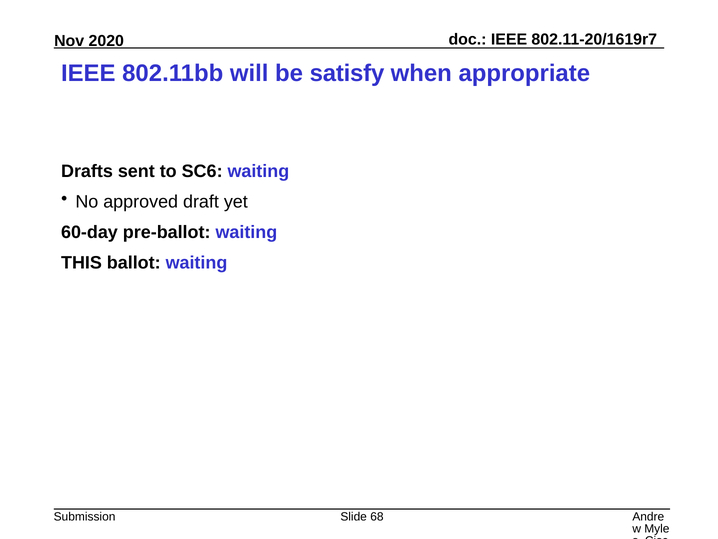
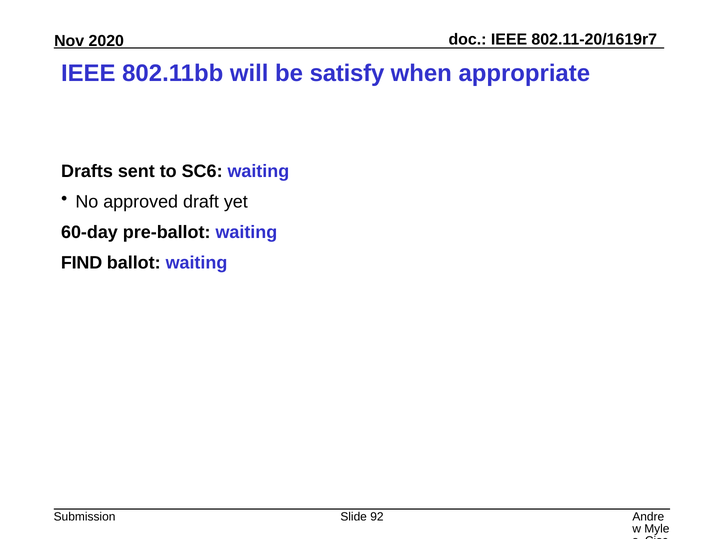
THIS: THIS -> FIND (82, 263)
68: 68 -> 92 (377, 516)
